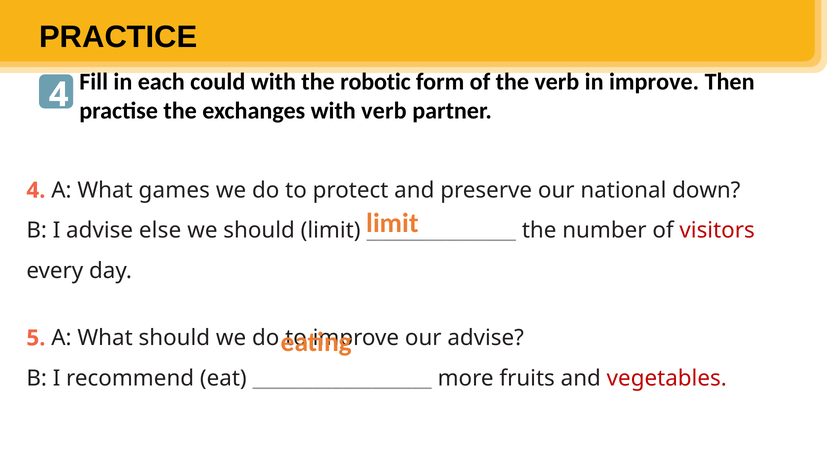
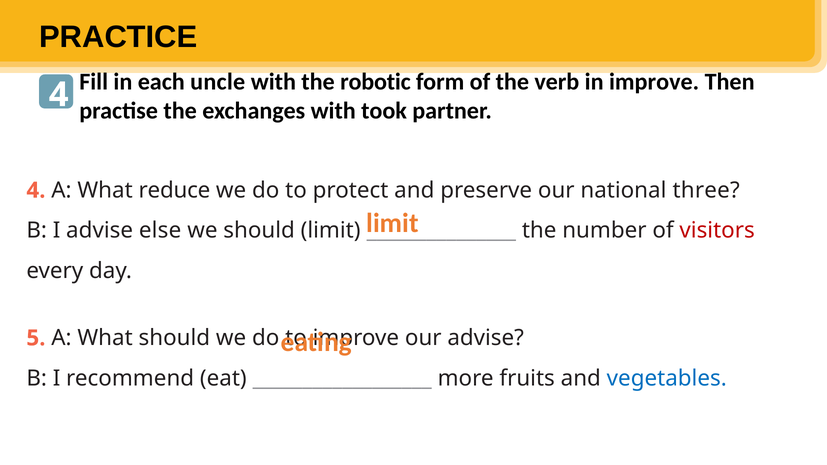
could: could -> uncle (218, 82)
with verb: verb -> took (384, 111)
games: games -> reduce (174, 190)
down: down -> three (706, 190)
vegetables colour: red -> blue (667, 378)
